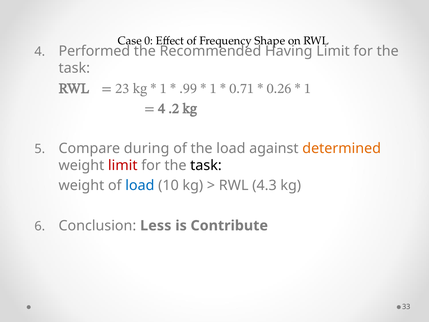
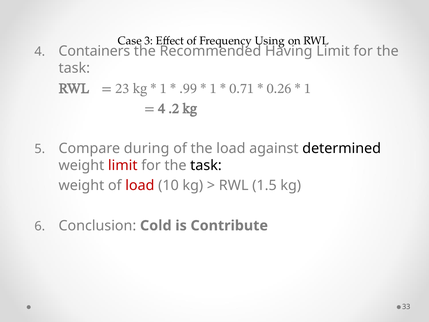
0: 0 -> 3 (149, 41)
Shape: Shape -> Using (270, 41)
Performed: Performed -> Containers (94, 51)
determined colour: orange -> black (342, 148)
load colour: blue -> red (140, 185)
4.3: 4.3 -> 1.5 (264, 185)
Less: Less -> Cold (156, 225)
